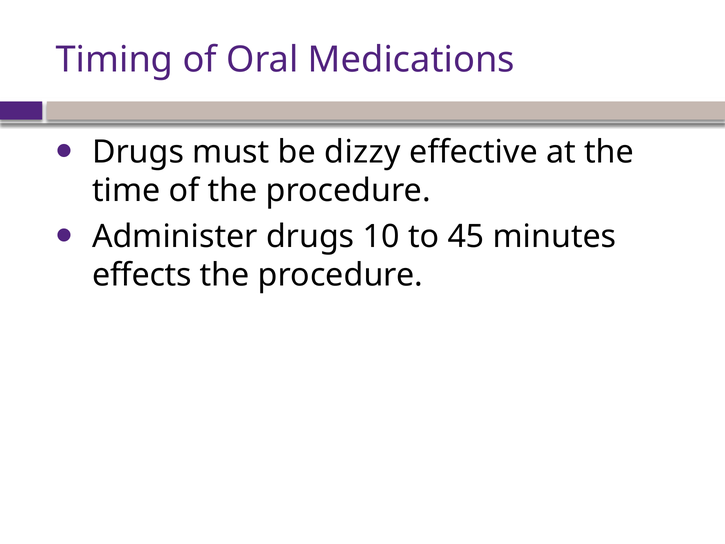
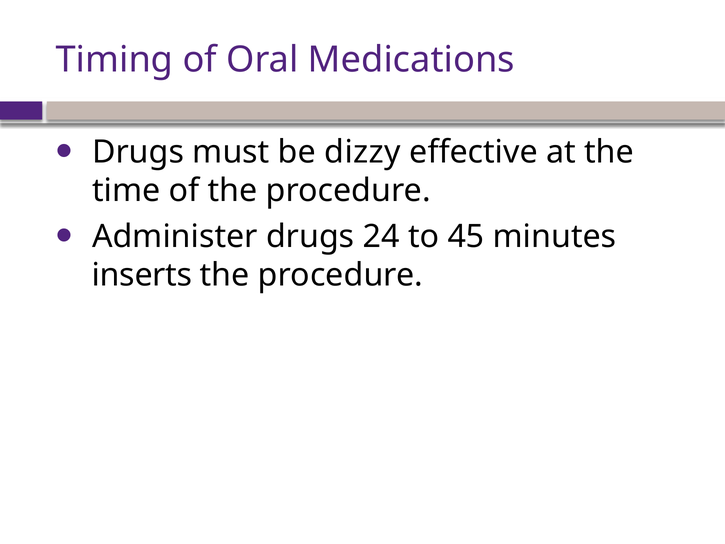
10: 10 -> 24 (381, 236)
effects: effects -> inserts (142, 275)
